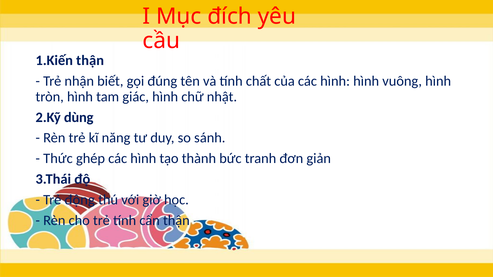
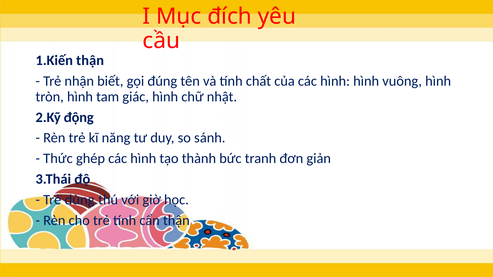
dùng: dùng -> động (79, 117)
động: động -> dùng (80, 200)
